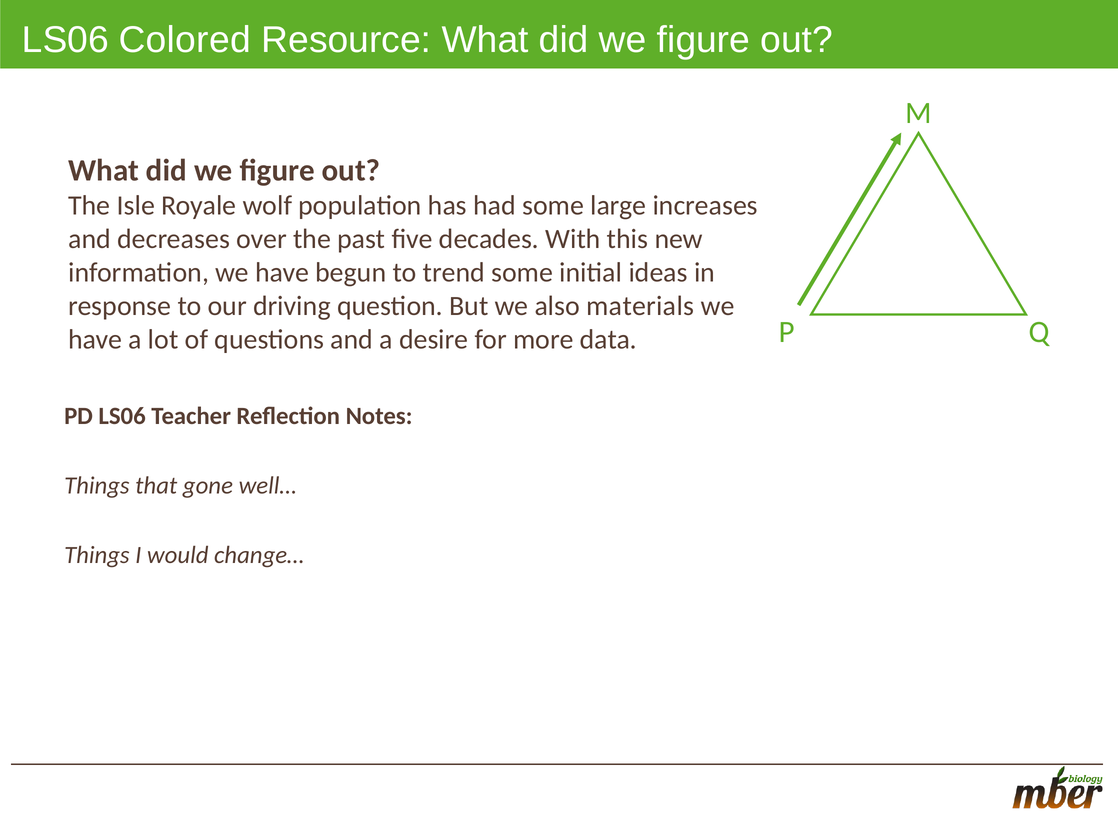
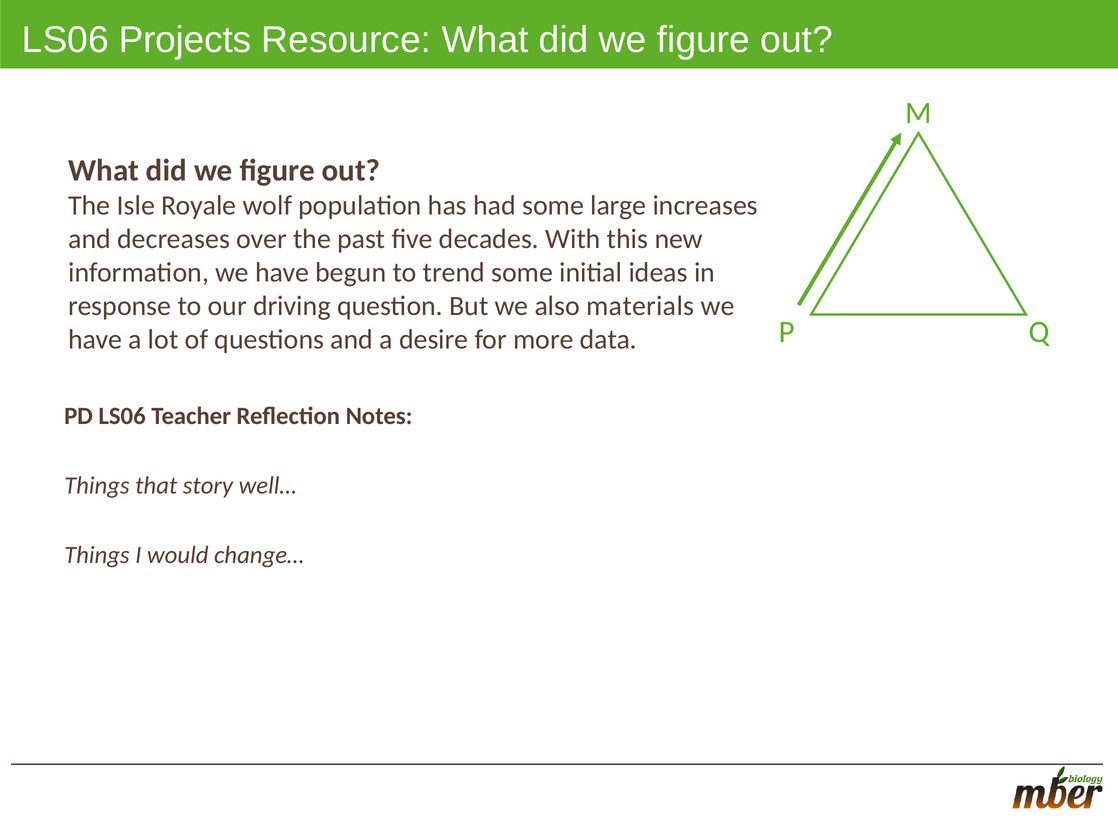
Colored: Colored -> Projects (185, 40)
gone: gone -> story (208, 486)
